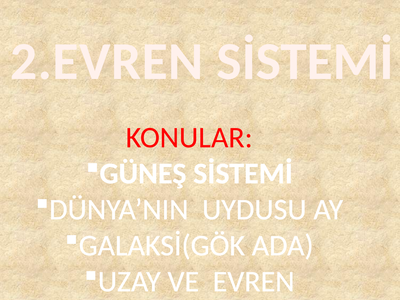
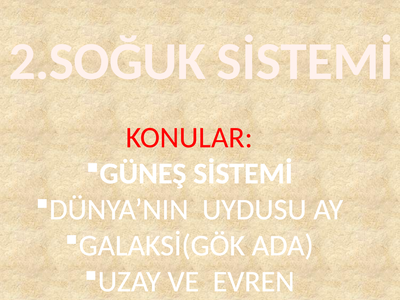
2.EVREN: 2.EVREN -> 2.SOĞUK (107, 62)
